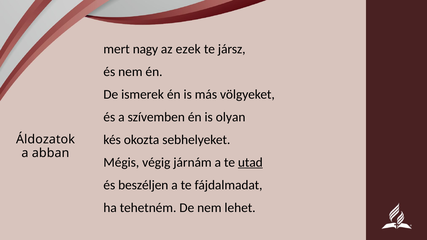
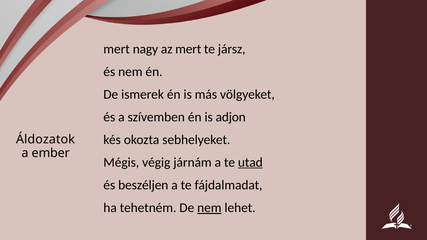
az ezek: ezek -> mert (188, 49)
olyan: olyan -> adjon (231, 117)
abban: abban -> ember (51, 153)
nem underline: none -> present (209, 208)
